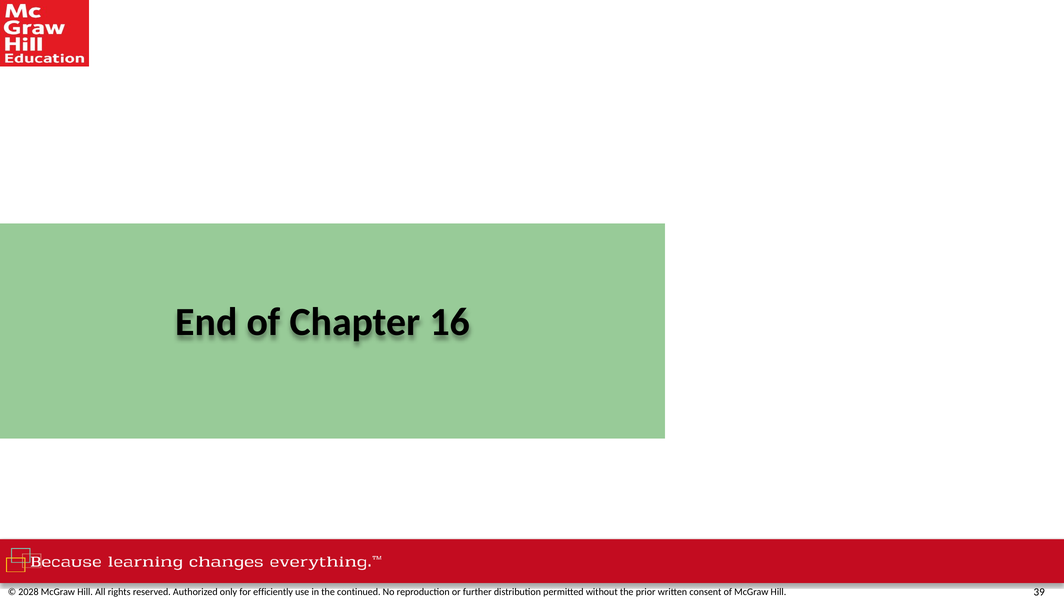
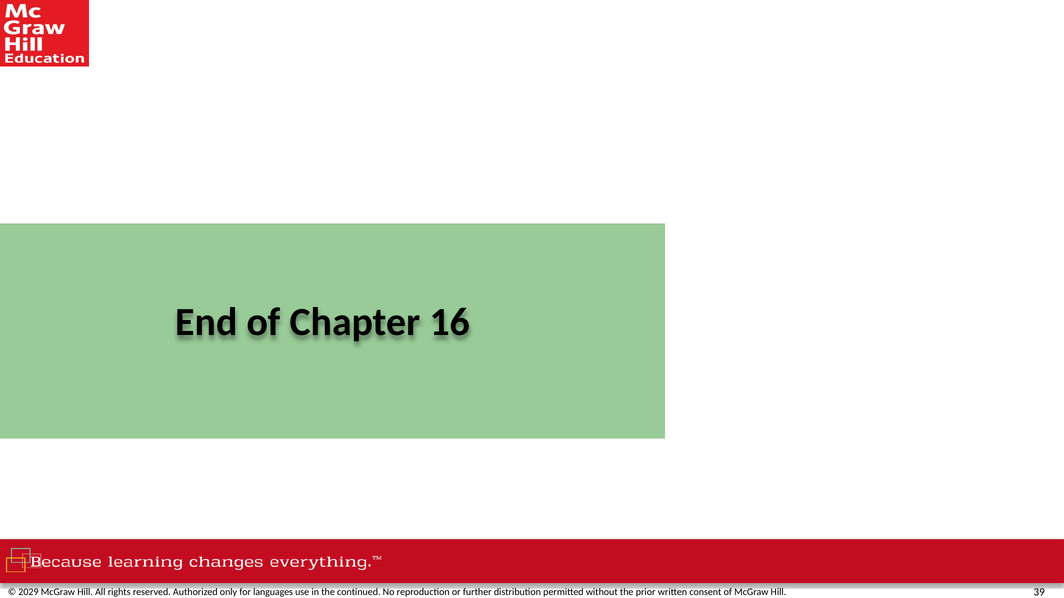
2028: 2028 -> 2029 (28, 593)
efficiently: efficiently -> languages (273, 593)
